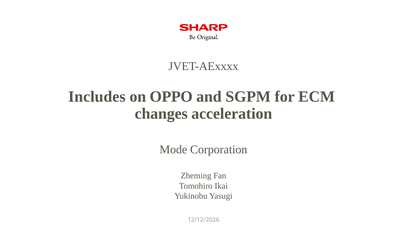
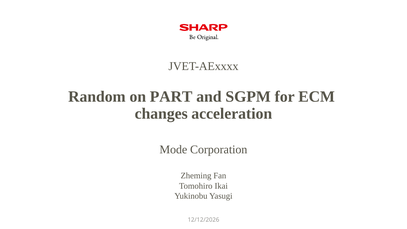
Includes: Includes -> Random (97, 97)
OPPO: OPPO -> PART (171, 97)
